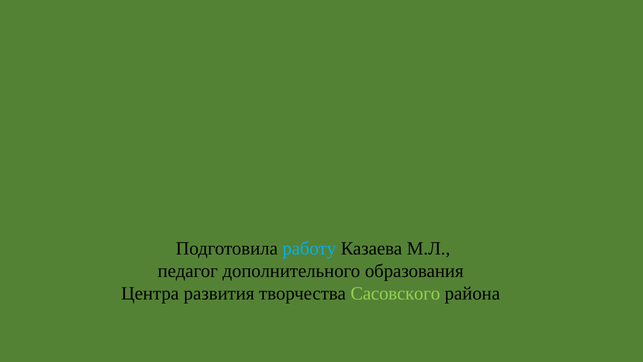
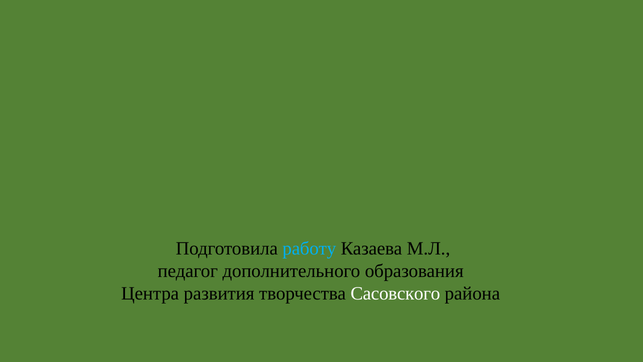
Сасовского colour: light green -> white (395, 294)
